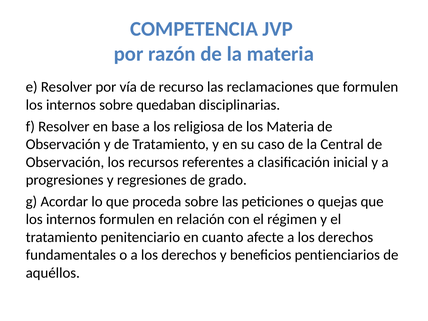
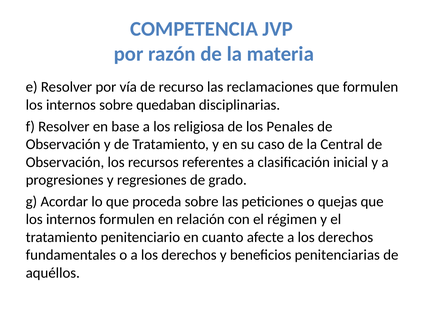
los Materia: Materia -> Penales (290, 126)
pentienciarios: pentienciarios -> penitenciarias (337, 255)
